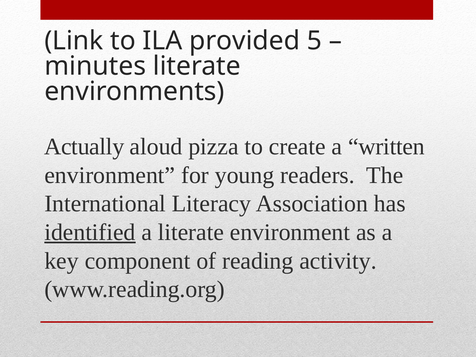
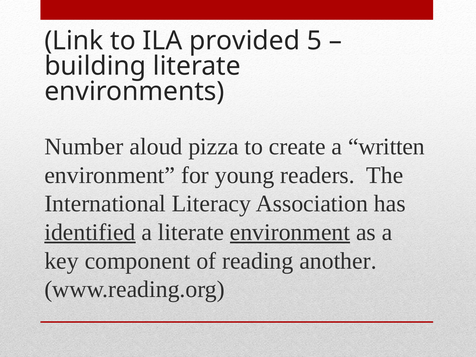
minutes: minutes -> building (95, 66)
Actually: Actually -> Number (84, 147)
environment underline: none -> present (290, 232)
activity: activity -> another (338, 261)
